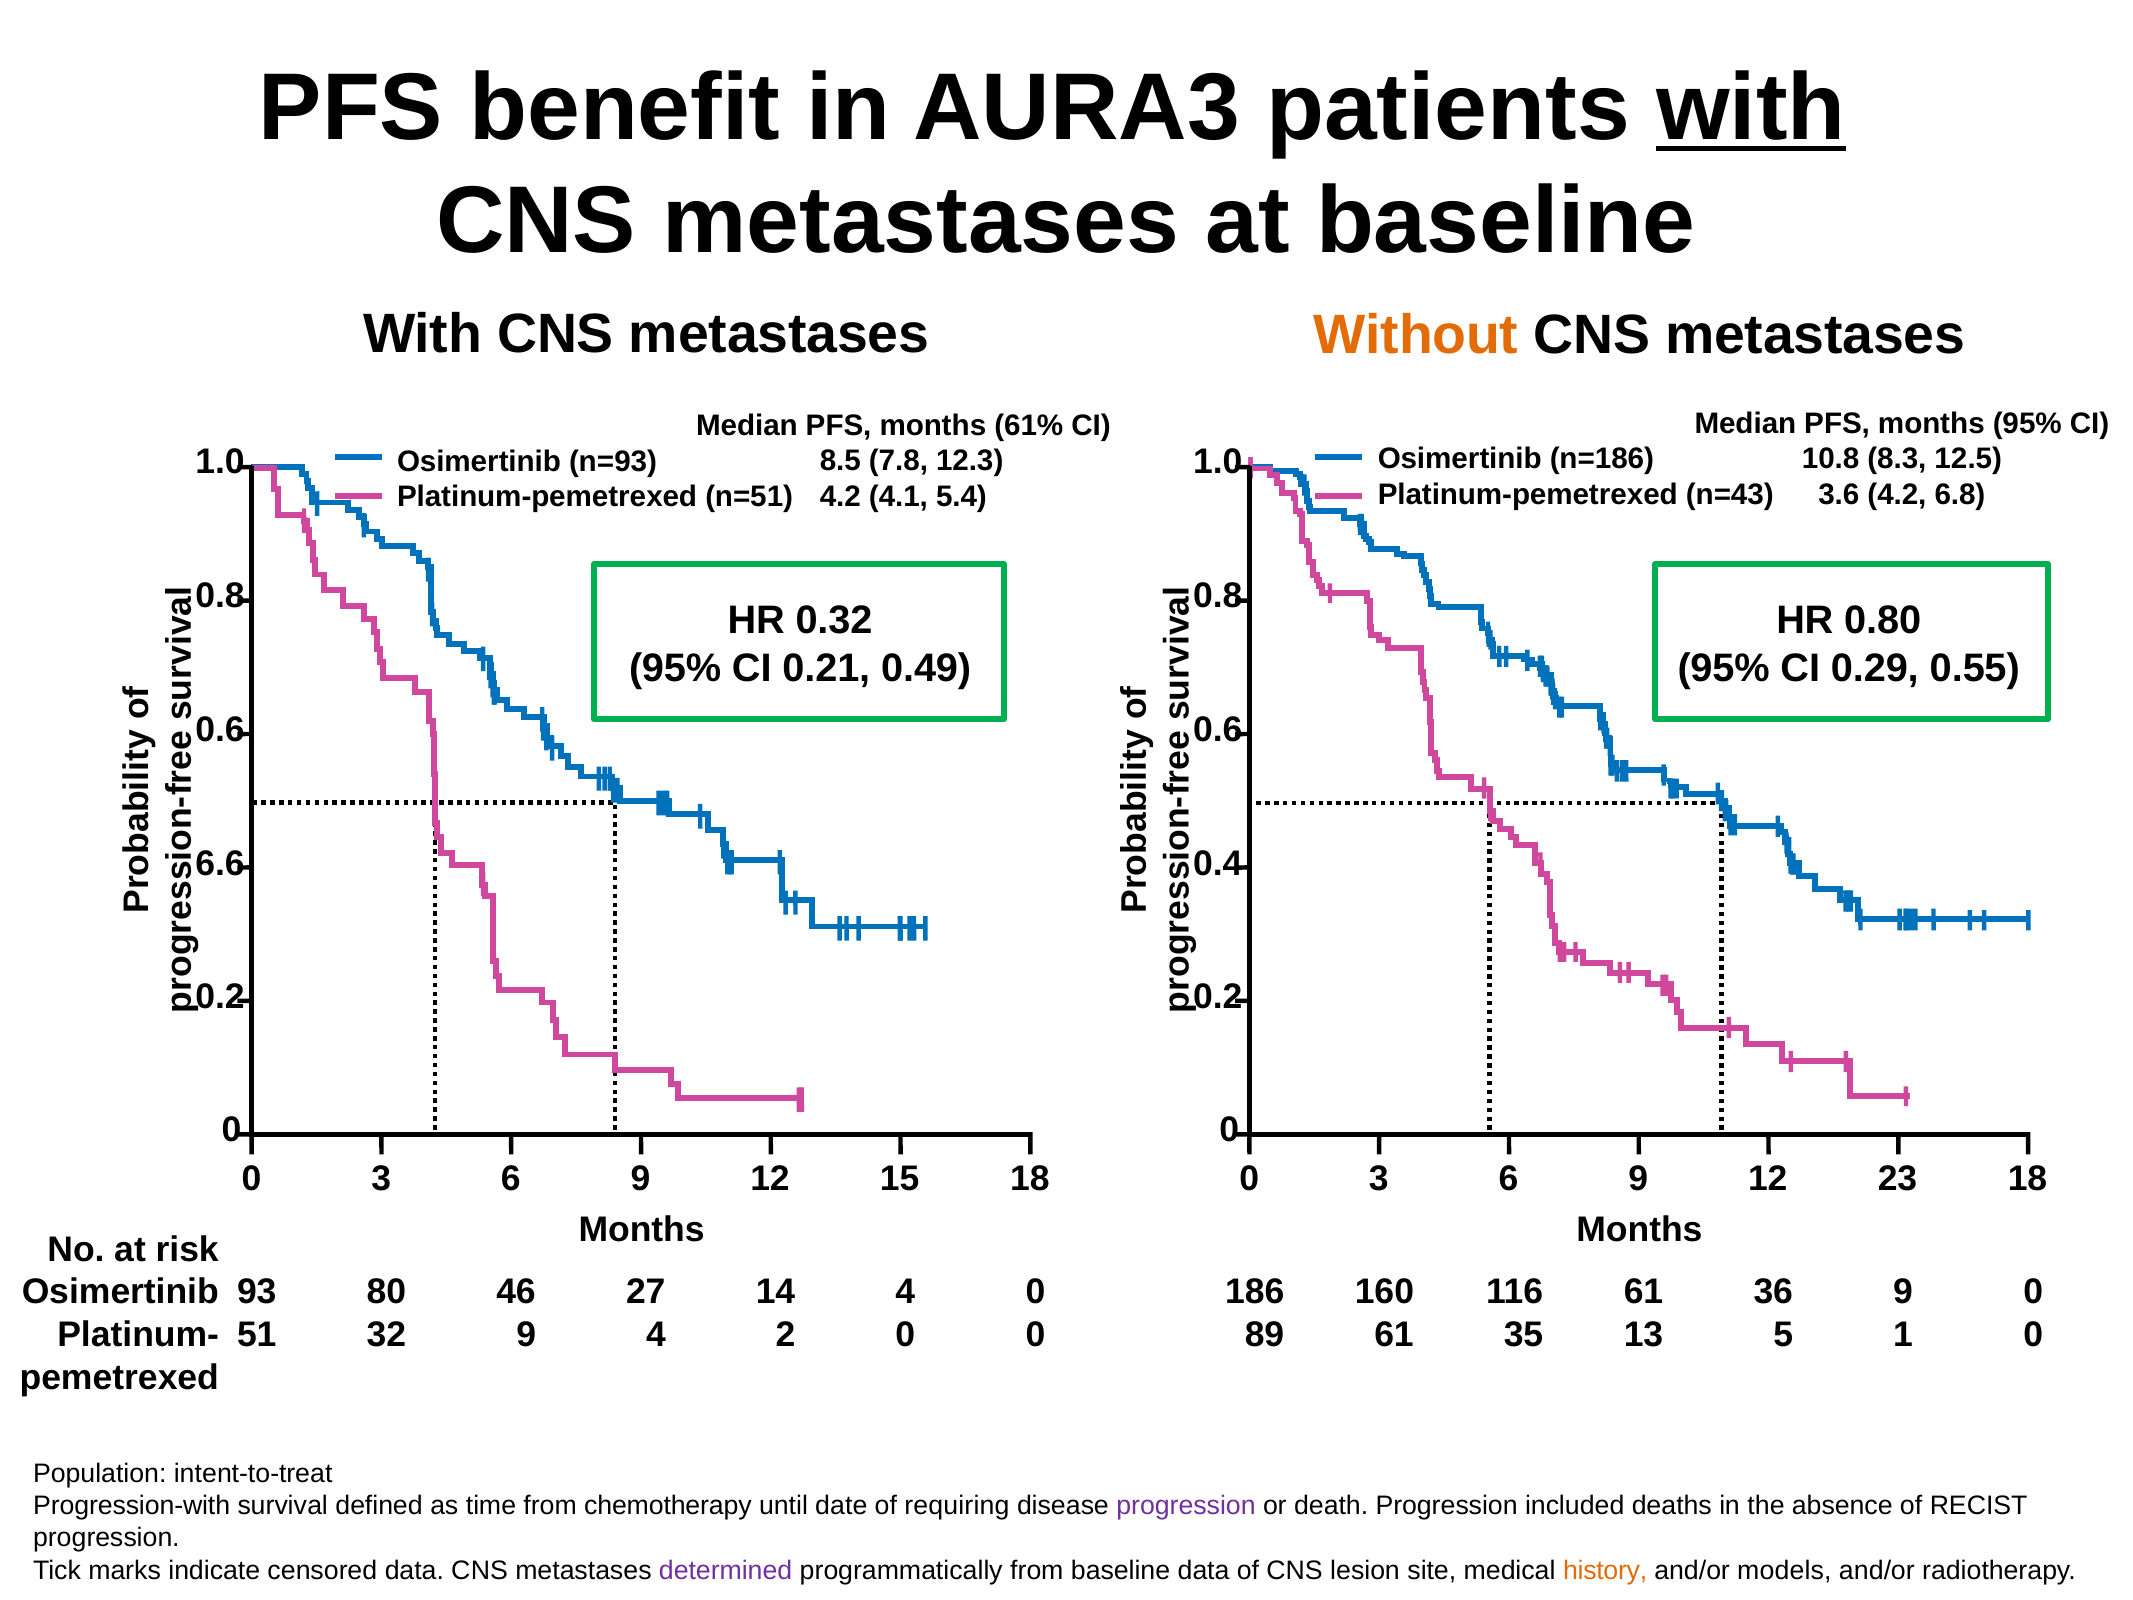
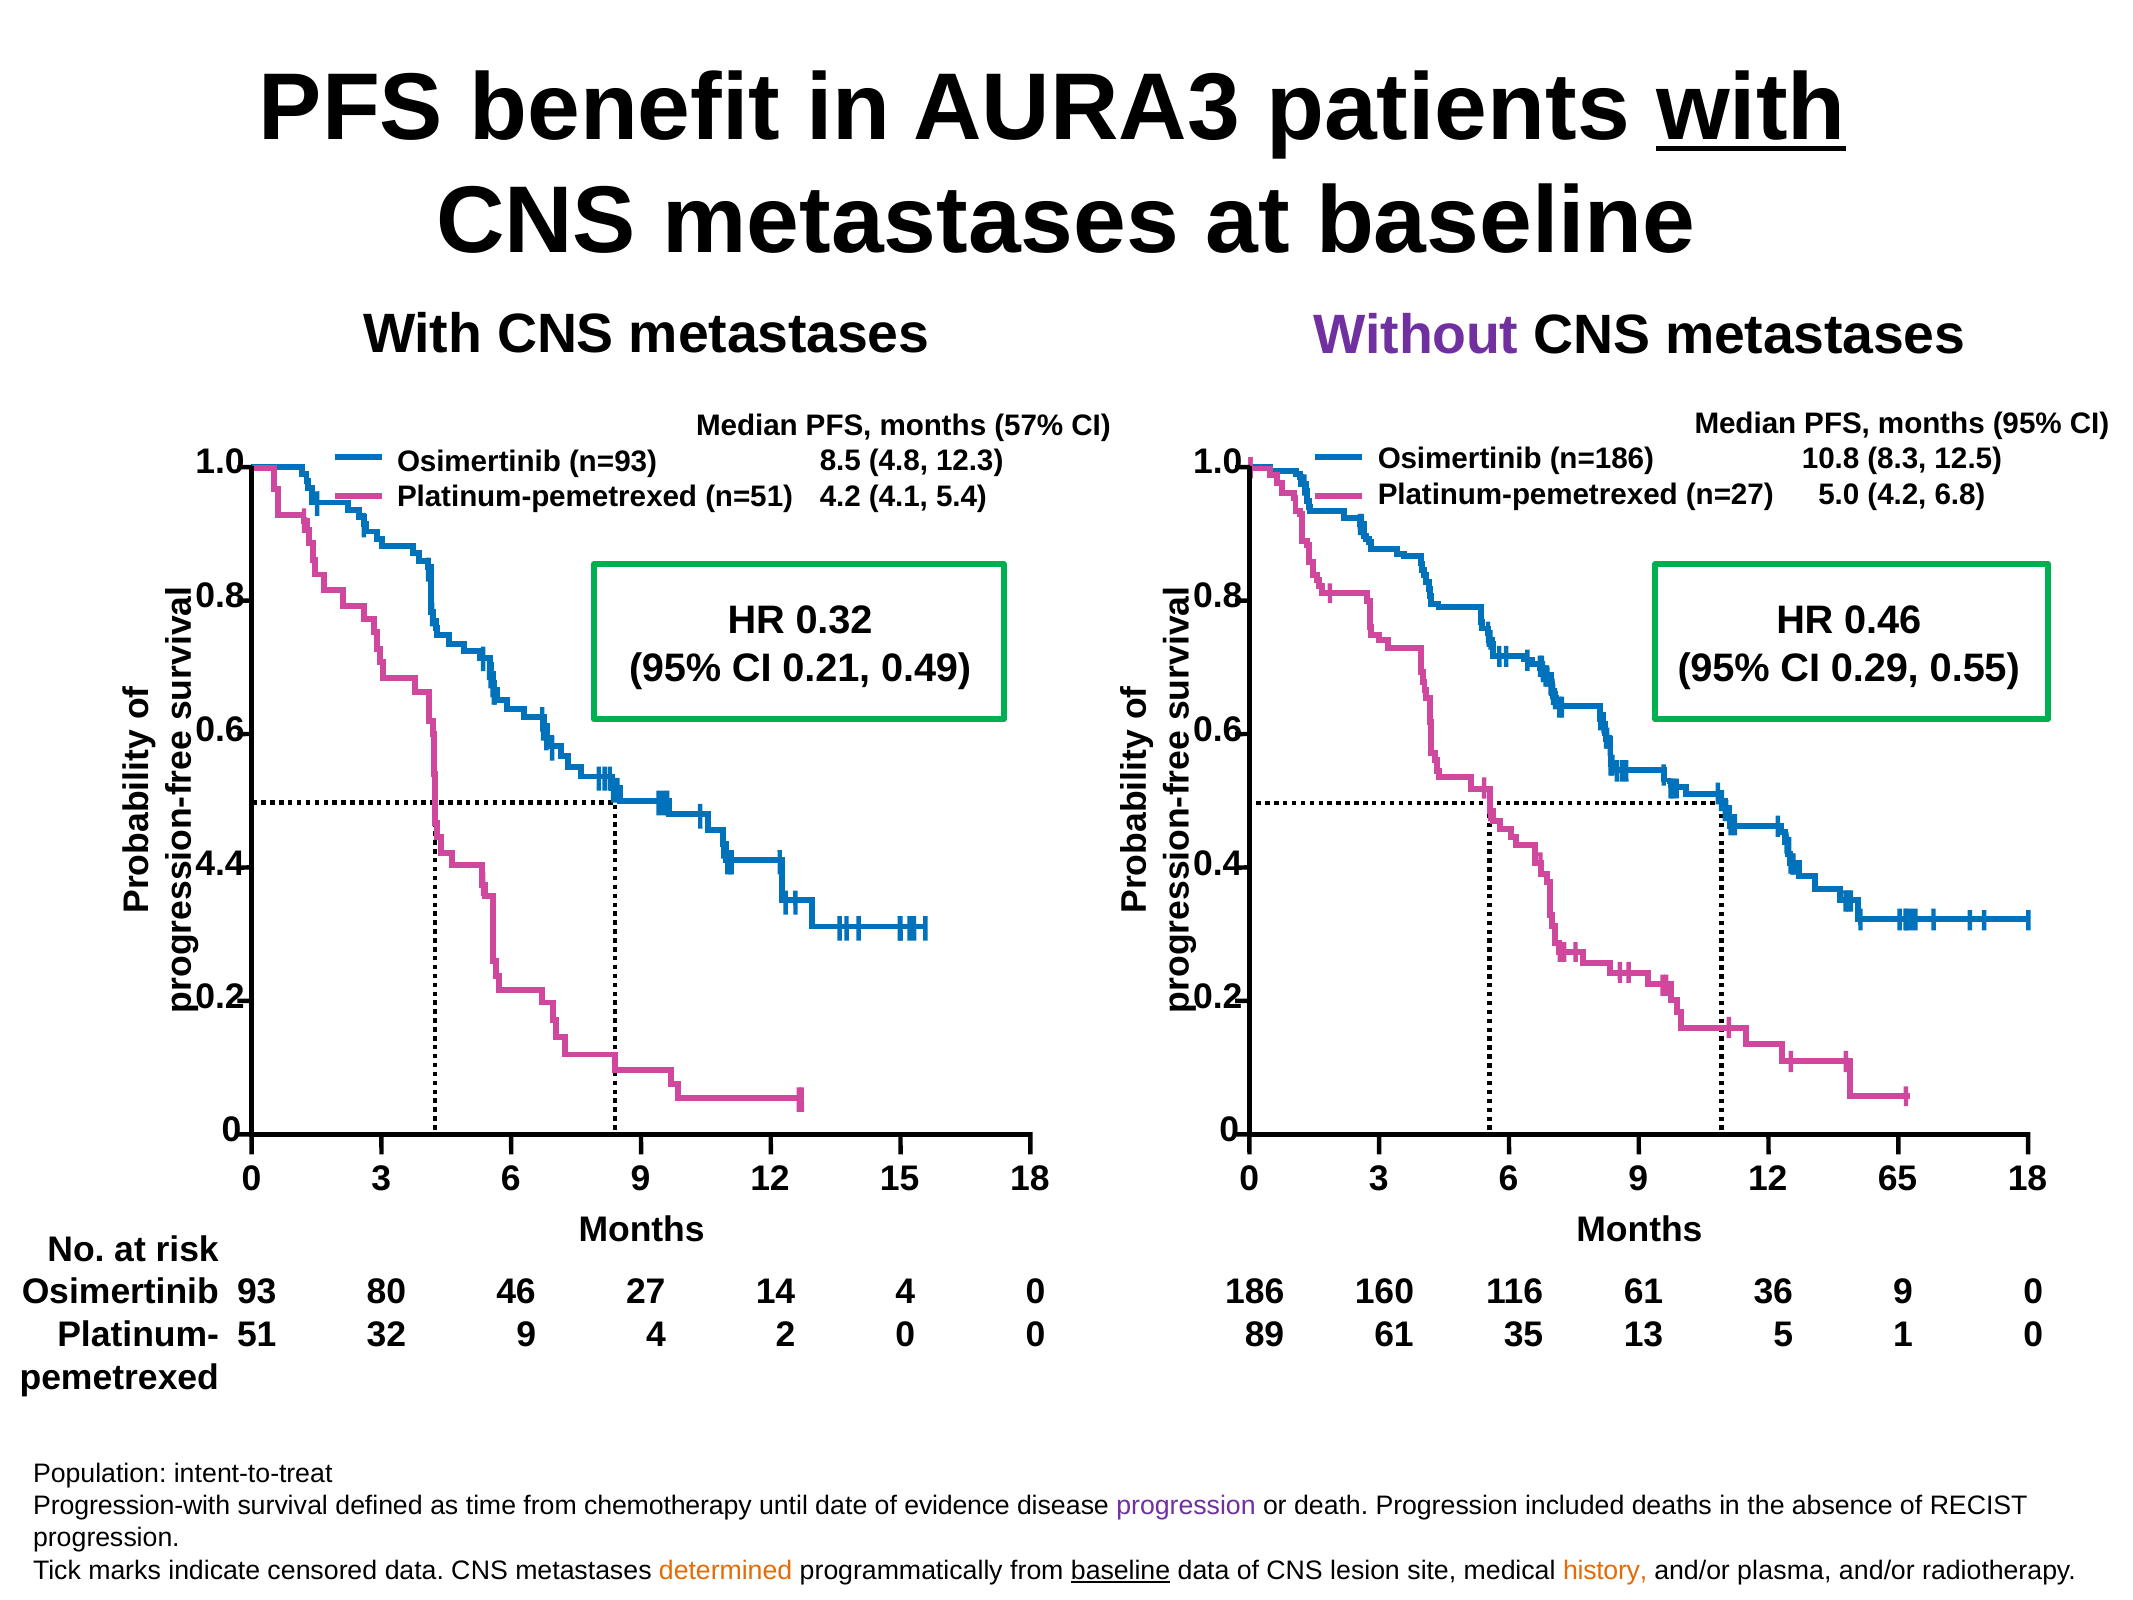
Without colour: orange -> purple (1416, 335)
61%: 61% -> 57% (1029, 425)
7.8: 7.8 -> 4.8 (898, 461)
n=43: n=43 -> n=27 (1730, 494)
3.6: 3.6 -> 5.0 (1839, 495)
0.80: 0.80 -> 0.46 (1883, 621)
6.6: 6.6 -> 4.4 (220, 863)
23: 23 -> 65 (1897, 1179)
requiring: requiring -> evidence (957, 1506)
determined colour: purple -> orange (726, 1570)
baseline underline: none -> present (1121, 1570)
models: models -> plasma (1784, 1570)
